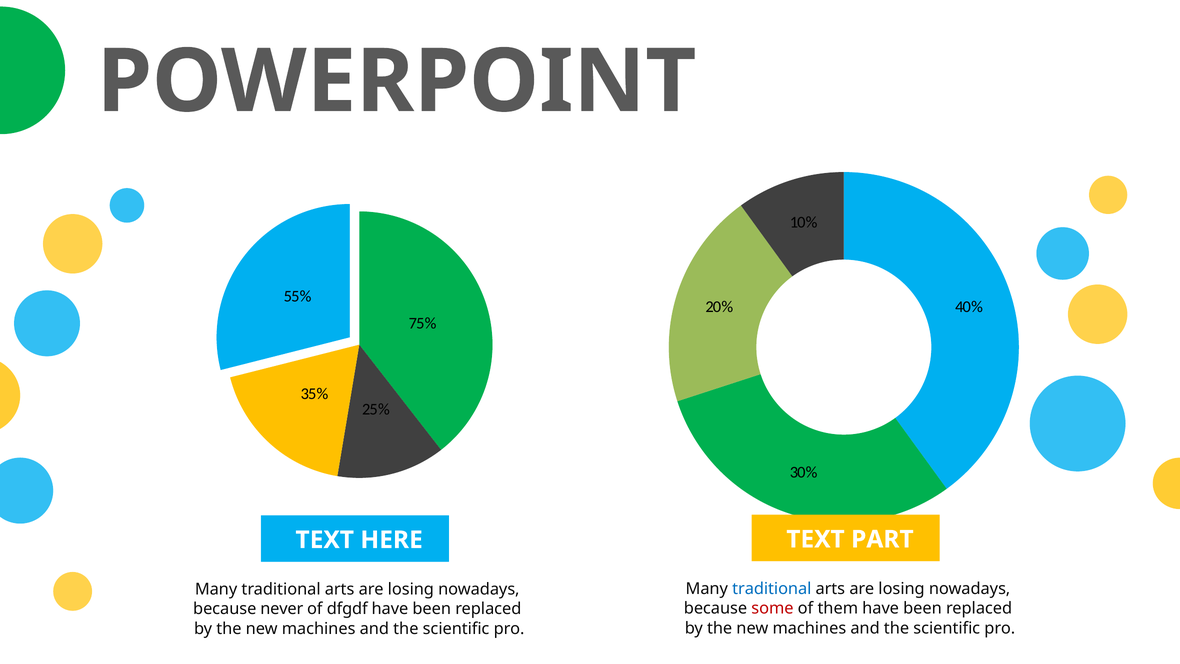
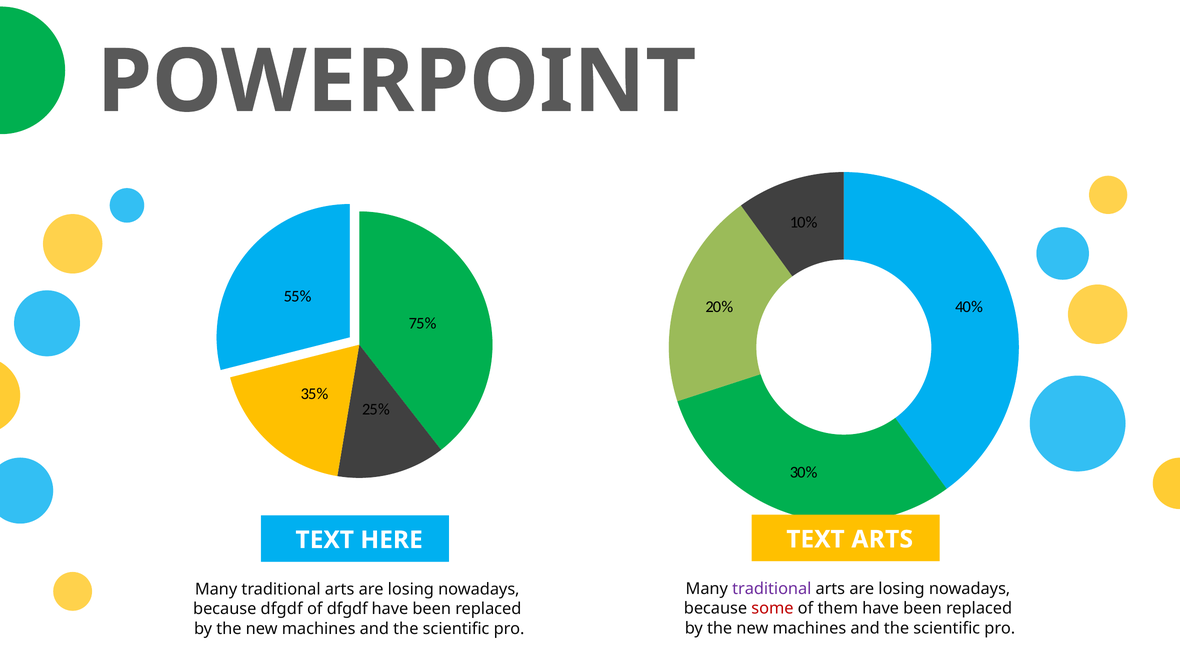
TEXT PART: PART -> ARTS (882, 539)
traditional colour: blue -> purple (772, 588)
because never: never -> dfgdf (282, 609)
